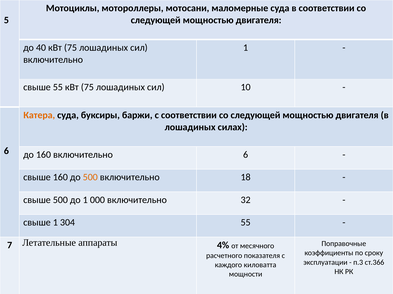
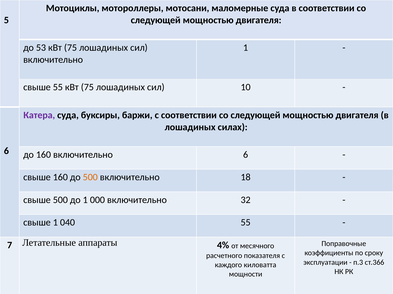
40: 40 -> 53 (41, 48)
Катера colour: orange -> purple (39, 115)
304: 304 -> 040 (67, 223)
